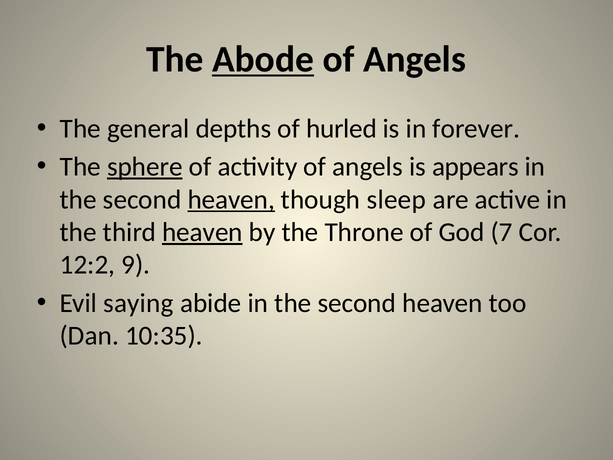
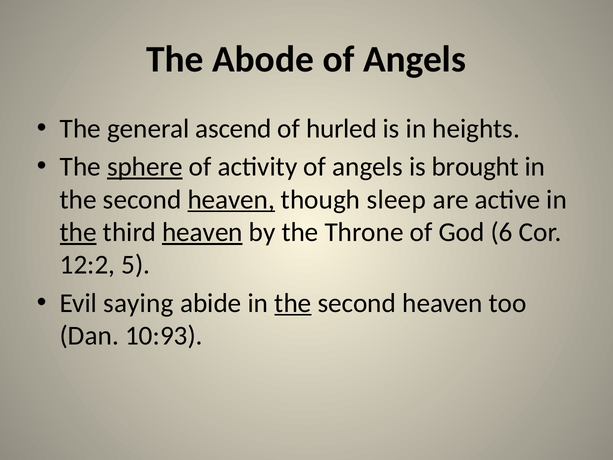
Abode underline: present -> none (263, 59)
depths: depths -> ascend (233, 129)
forever: forever -> heights (476, 129)
appears: appears -> brought (475, 167)
the underline: none -> present (78, 232)
7: 7 -> 6 (502, 232)
9: 9 -> 5 (136, 265)
the underline: none -> present (293, 303)
10:35: 10:35 -> 10:93 (164, 336)
